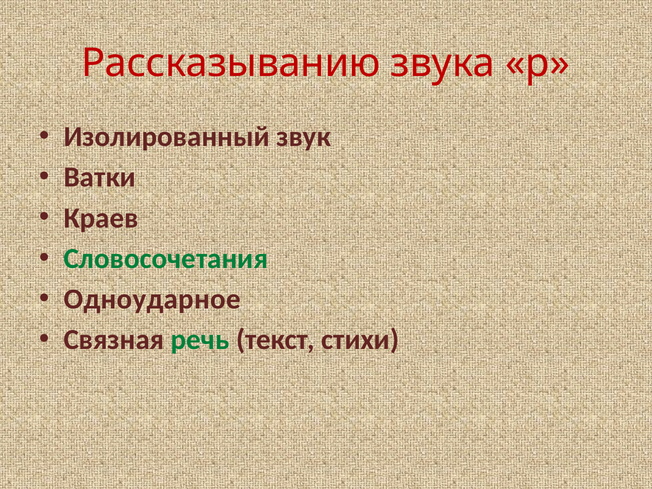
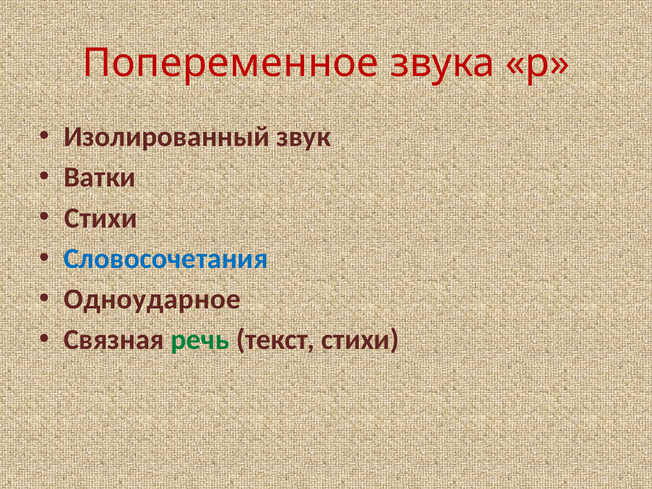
Рассказыванию: Рассказыванию -> Попеременное (231, 63)
Краев: Краев -> Стихи (101, 218)
Словосочетания colour: green -> blue (166, 259)
